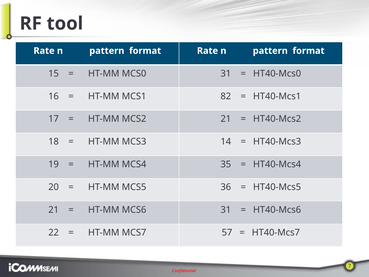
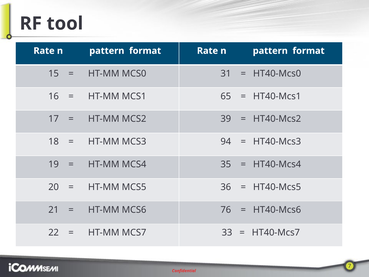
82: 82 -> 65 (226, 96)
MCS2 21: 21 -> 39 (226, 119)
14: 14 -> 94 (226, 142)
MCS6 31: 31 -> 76 (226, 210)
57: 57 -> 33 (227, 232)
